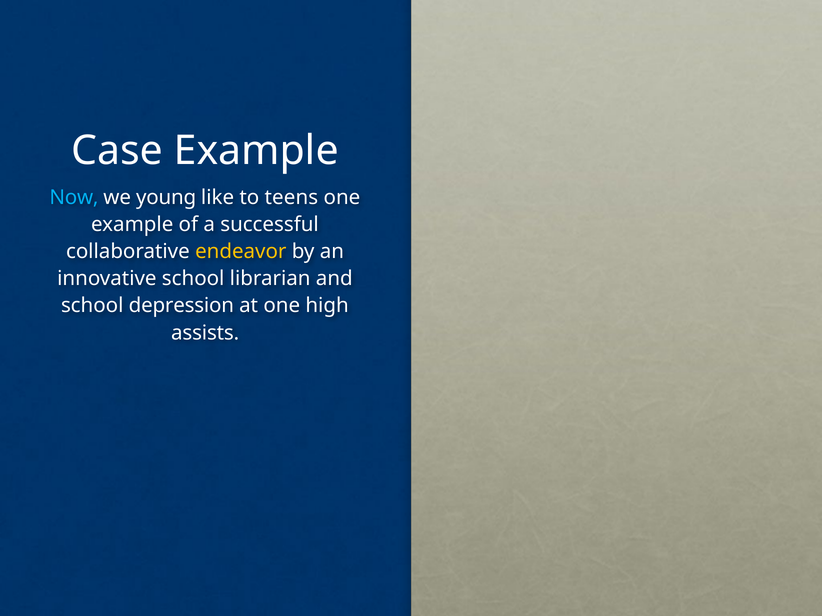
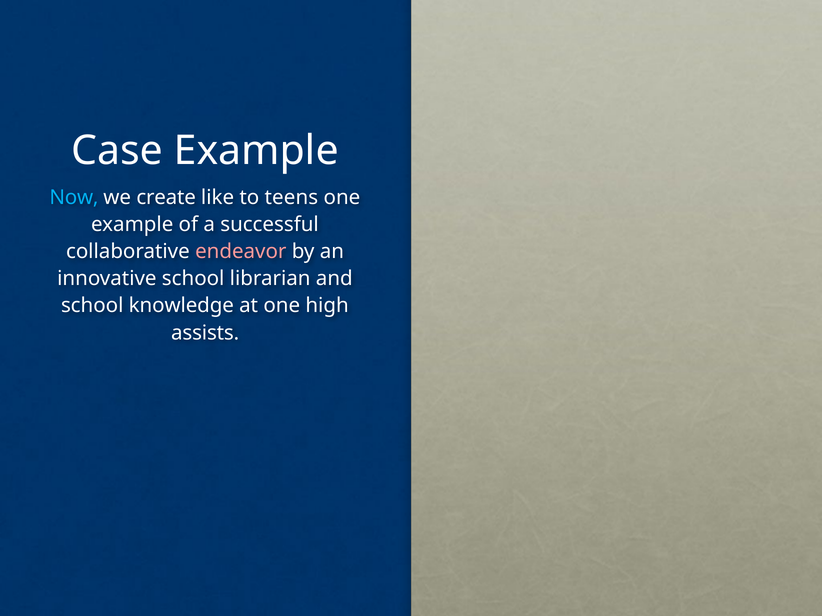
young: young -> create (166, 197)
endeavor colour: yellow -> pink (241, 252)
depression: depression -> knowledge (181, 306)
